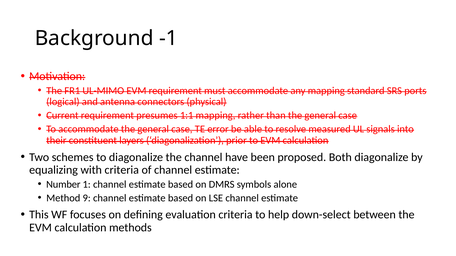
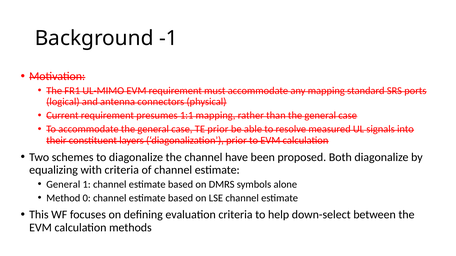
TE error: error -> prior (218, 129)
Number: Number -> General (63, 185)
9: 9 -> 0 (87, 198)
